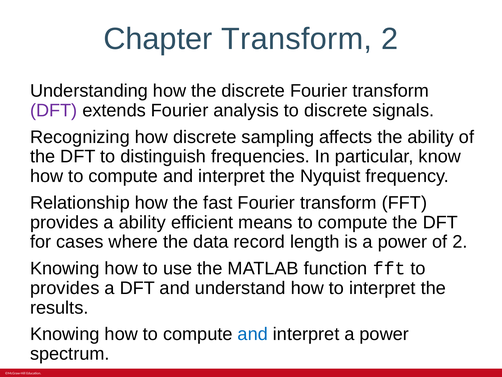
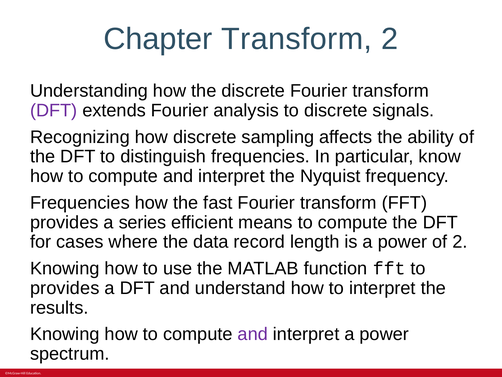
Relationship: Relationship -> Frequencies (80, 203)
a ability: ability -> series (142, 222)
and colour: blue -> purple (253, 334)
